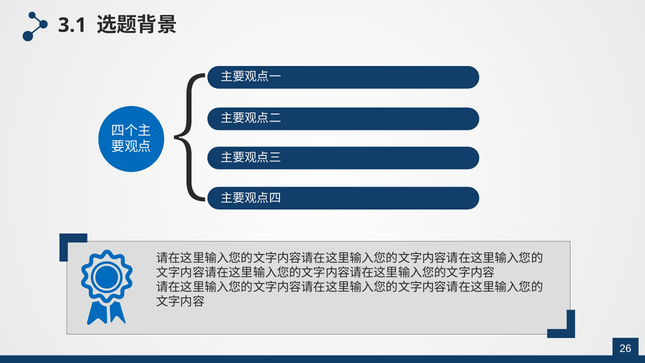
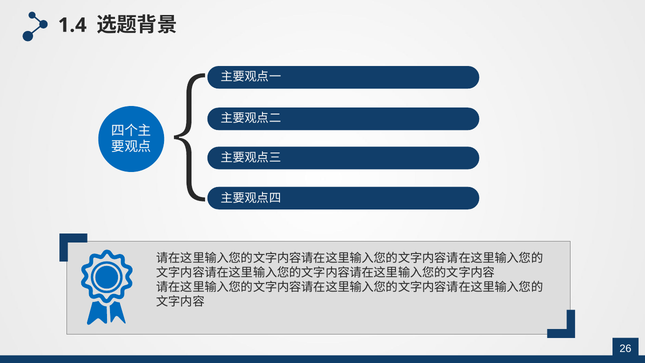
3.1: 3.1 -> 1.4 (72, 25)
